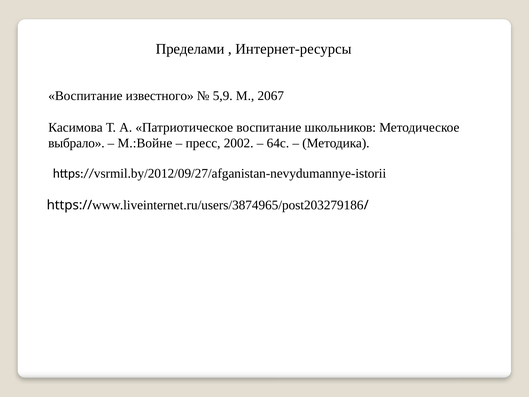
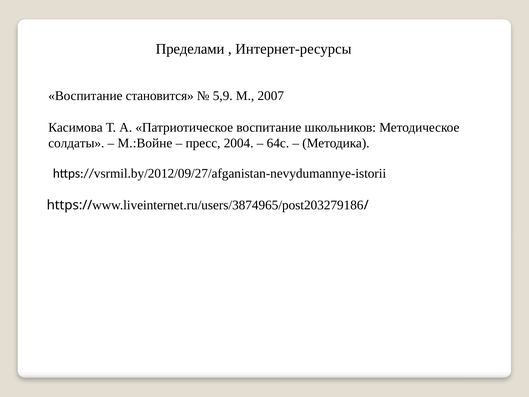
известного: известного -> становится (160, 96)
2067: 2067 -> 2007 (271, 96)
выбрало: выбрало -> солдаты (76, 143)
2002: 2002 -> 2004 (239, 143)
